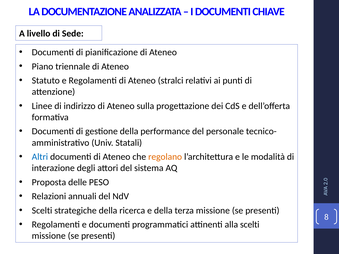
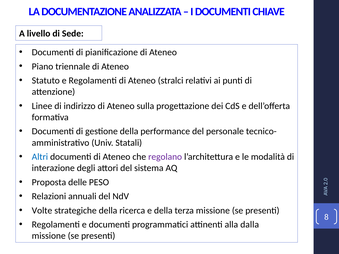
regolano colour: orange -> purple (165, 157)
Scelti: Scelti -> Volte (42, 211)
alla scelti: scelti -> dalla (250, 225)
